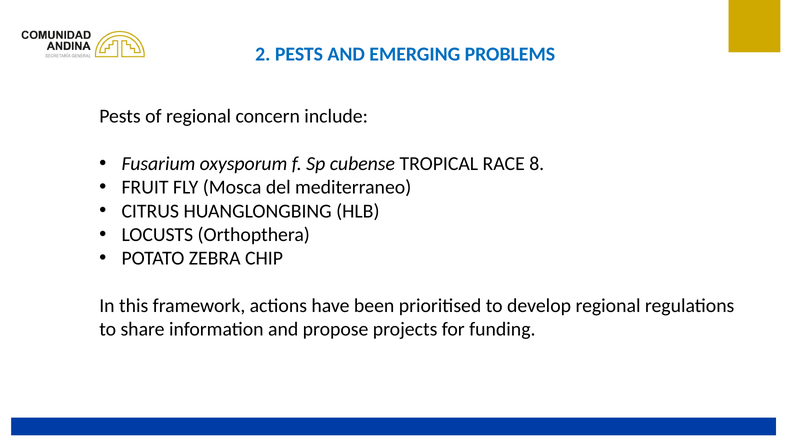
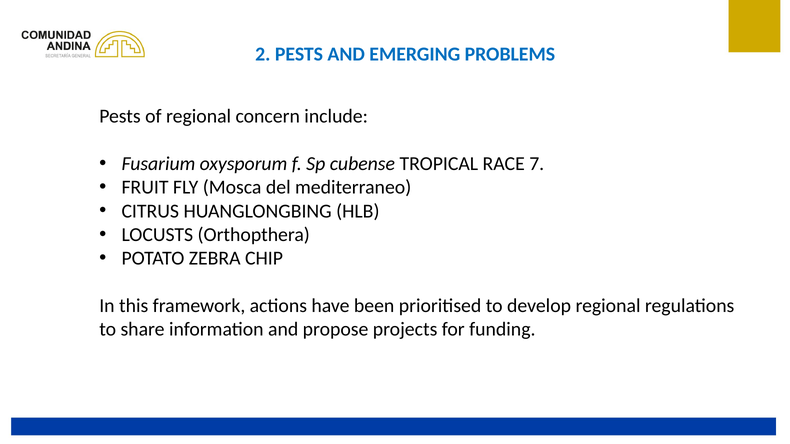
8: 8 -> 7 (537, 164)
